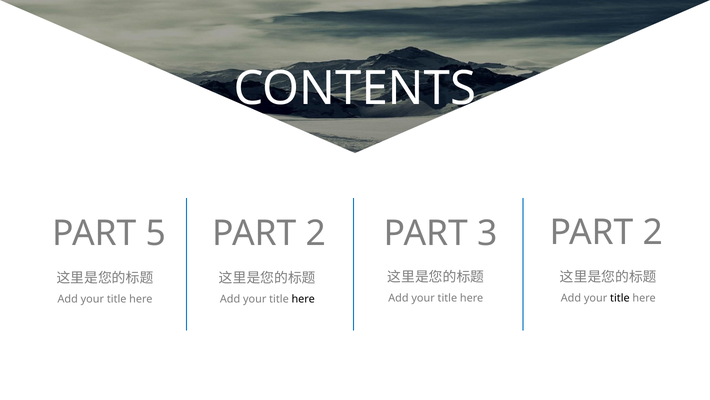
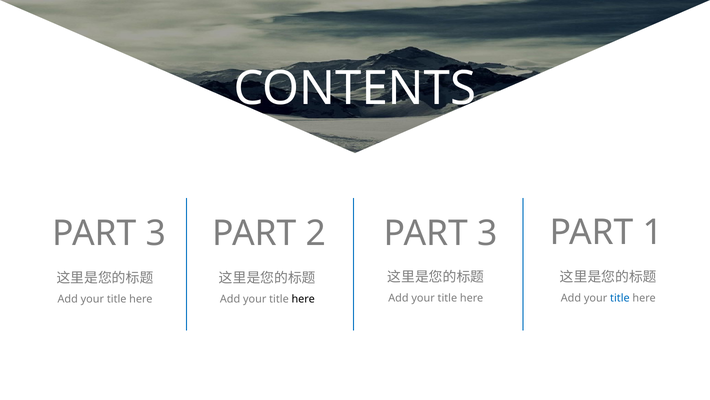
5: 5 -> 3 (156, 233)
3 PART 2: 2 -> 1 (653, 232)
title colour: black -> blue (620, 298)
